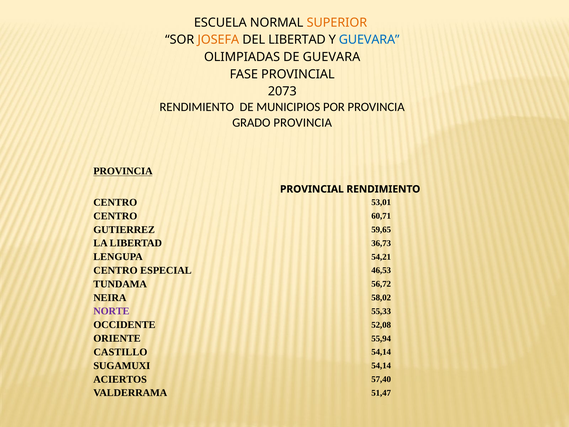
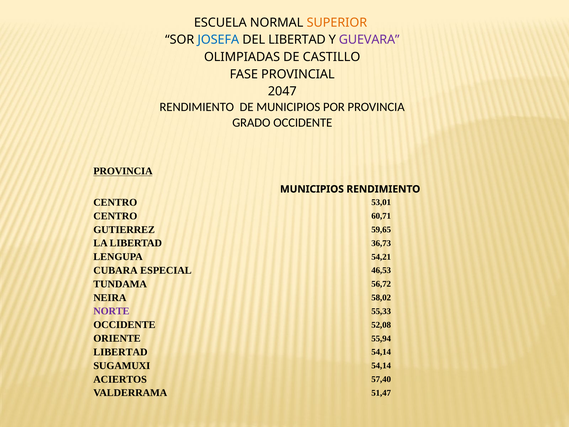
JOSEFA colour: orange -> blue (218, 40)
GUEVARA colour: blue -> purple (369, 40)
DE GUEVARA: GUEVARA -> CASTILLO (332, 57)
2073: 2073 -> 2047 (282, 91)
GRADO PROVINCIA: PROVINCIA -> OCCIDENTE (303, 122)
PROVINCIAL: PROVINCIAL -> MUNICIPIOS (312, 189)
CENTRO: CENTRO -> CUBARA (115, 270)
CASTILLO: CASTILLO -> LIBERTAD (120, 352)
